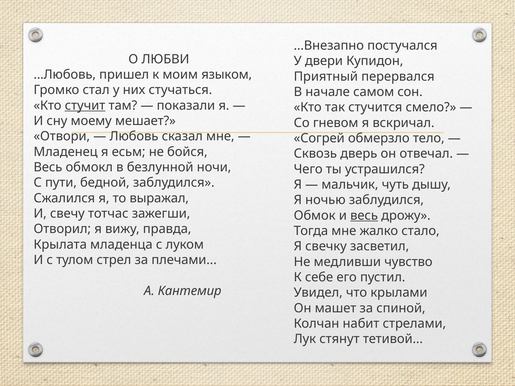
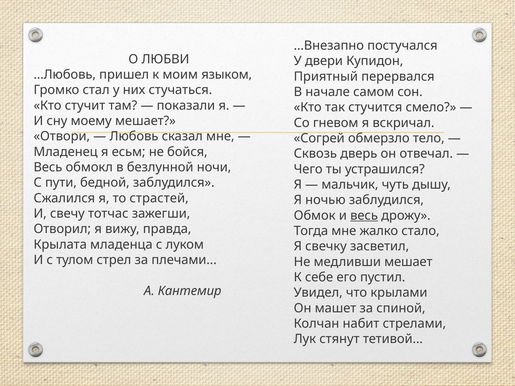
стучит underline: present -> none (85, 106)
выражал: выражал -> страстей (159, 198)
медливши чувство: чувство -> мешает (408, 262)
